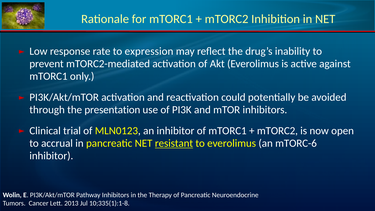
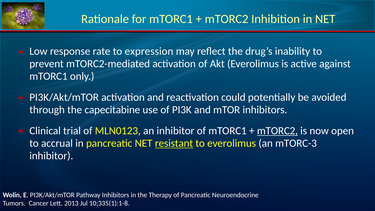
presentation: presentation -> capecitabine (112, 110)
mTORC2 underline: none -> present (277, 131)
mTORC-6: mTORC-6 -> mTORC-3 (296, 143)
